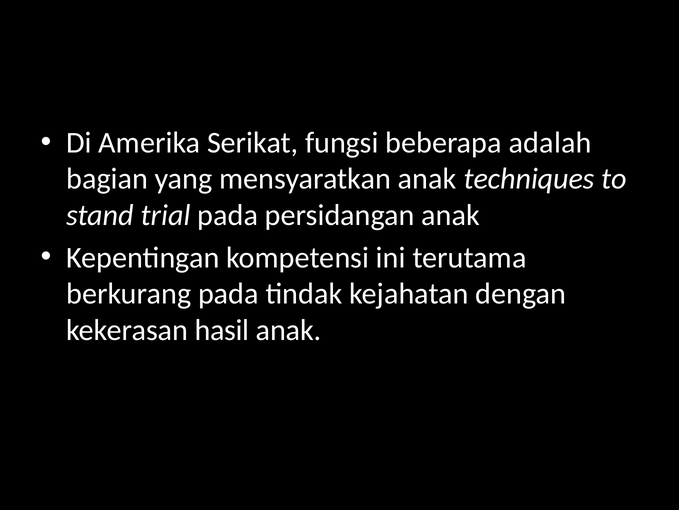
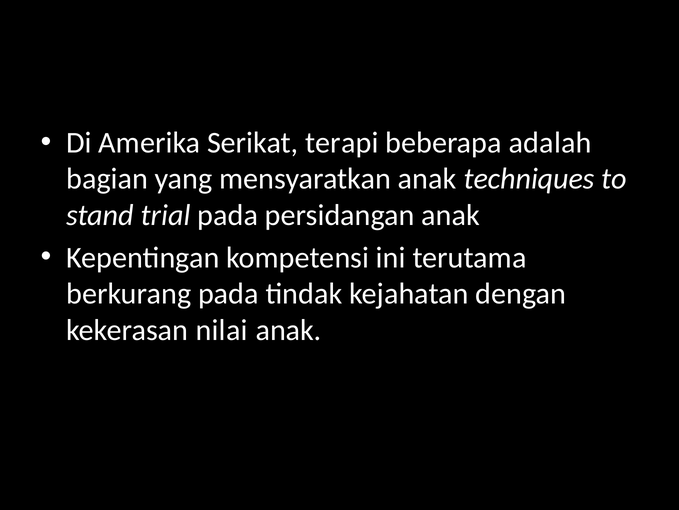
fungsi: fungsi -> terapi (342, 142)
hasil: hasil -> nilai (222, 330)
